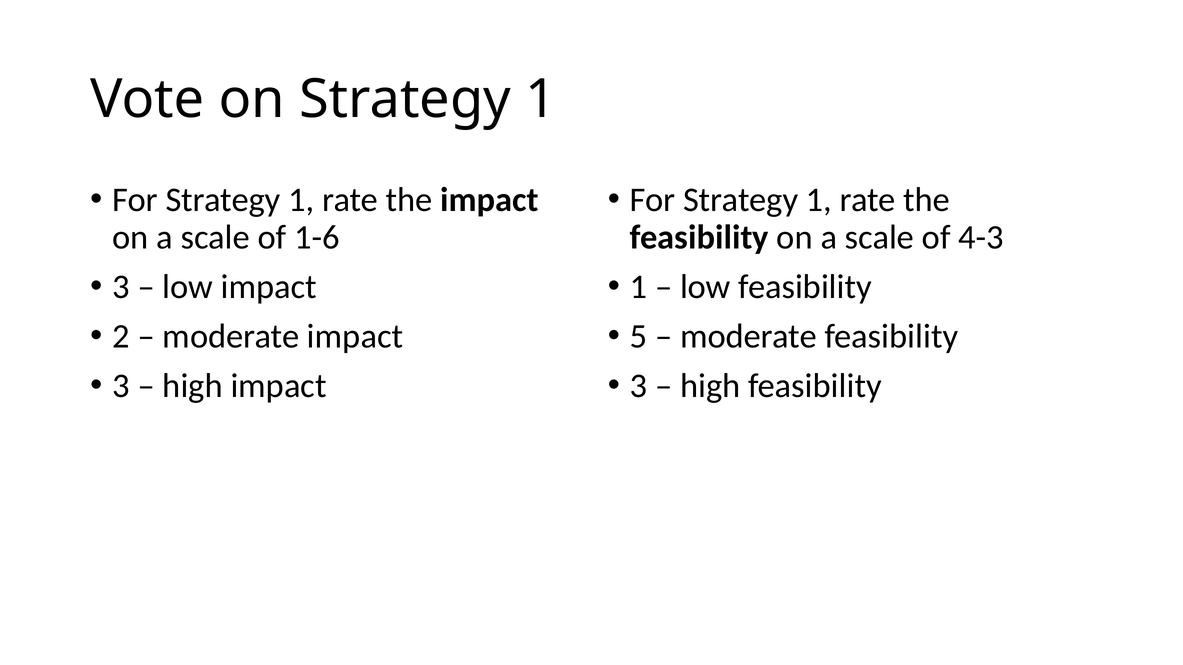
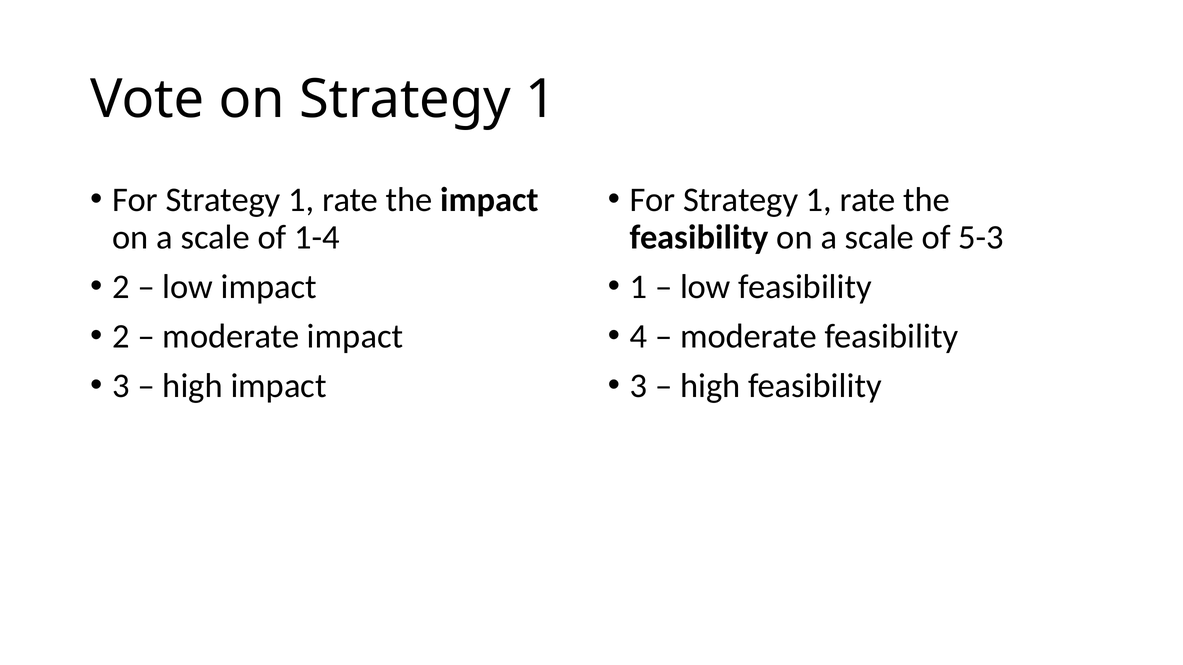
1-6: 1-6 -> 1-4 (317, 237)
4-3: 4-3 -> 5-3 (981, 237)
3: 3 -> 2 (121, 287)
5: 5 -> 4 (639, 336)
